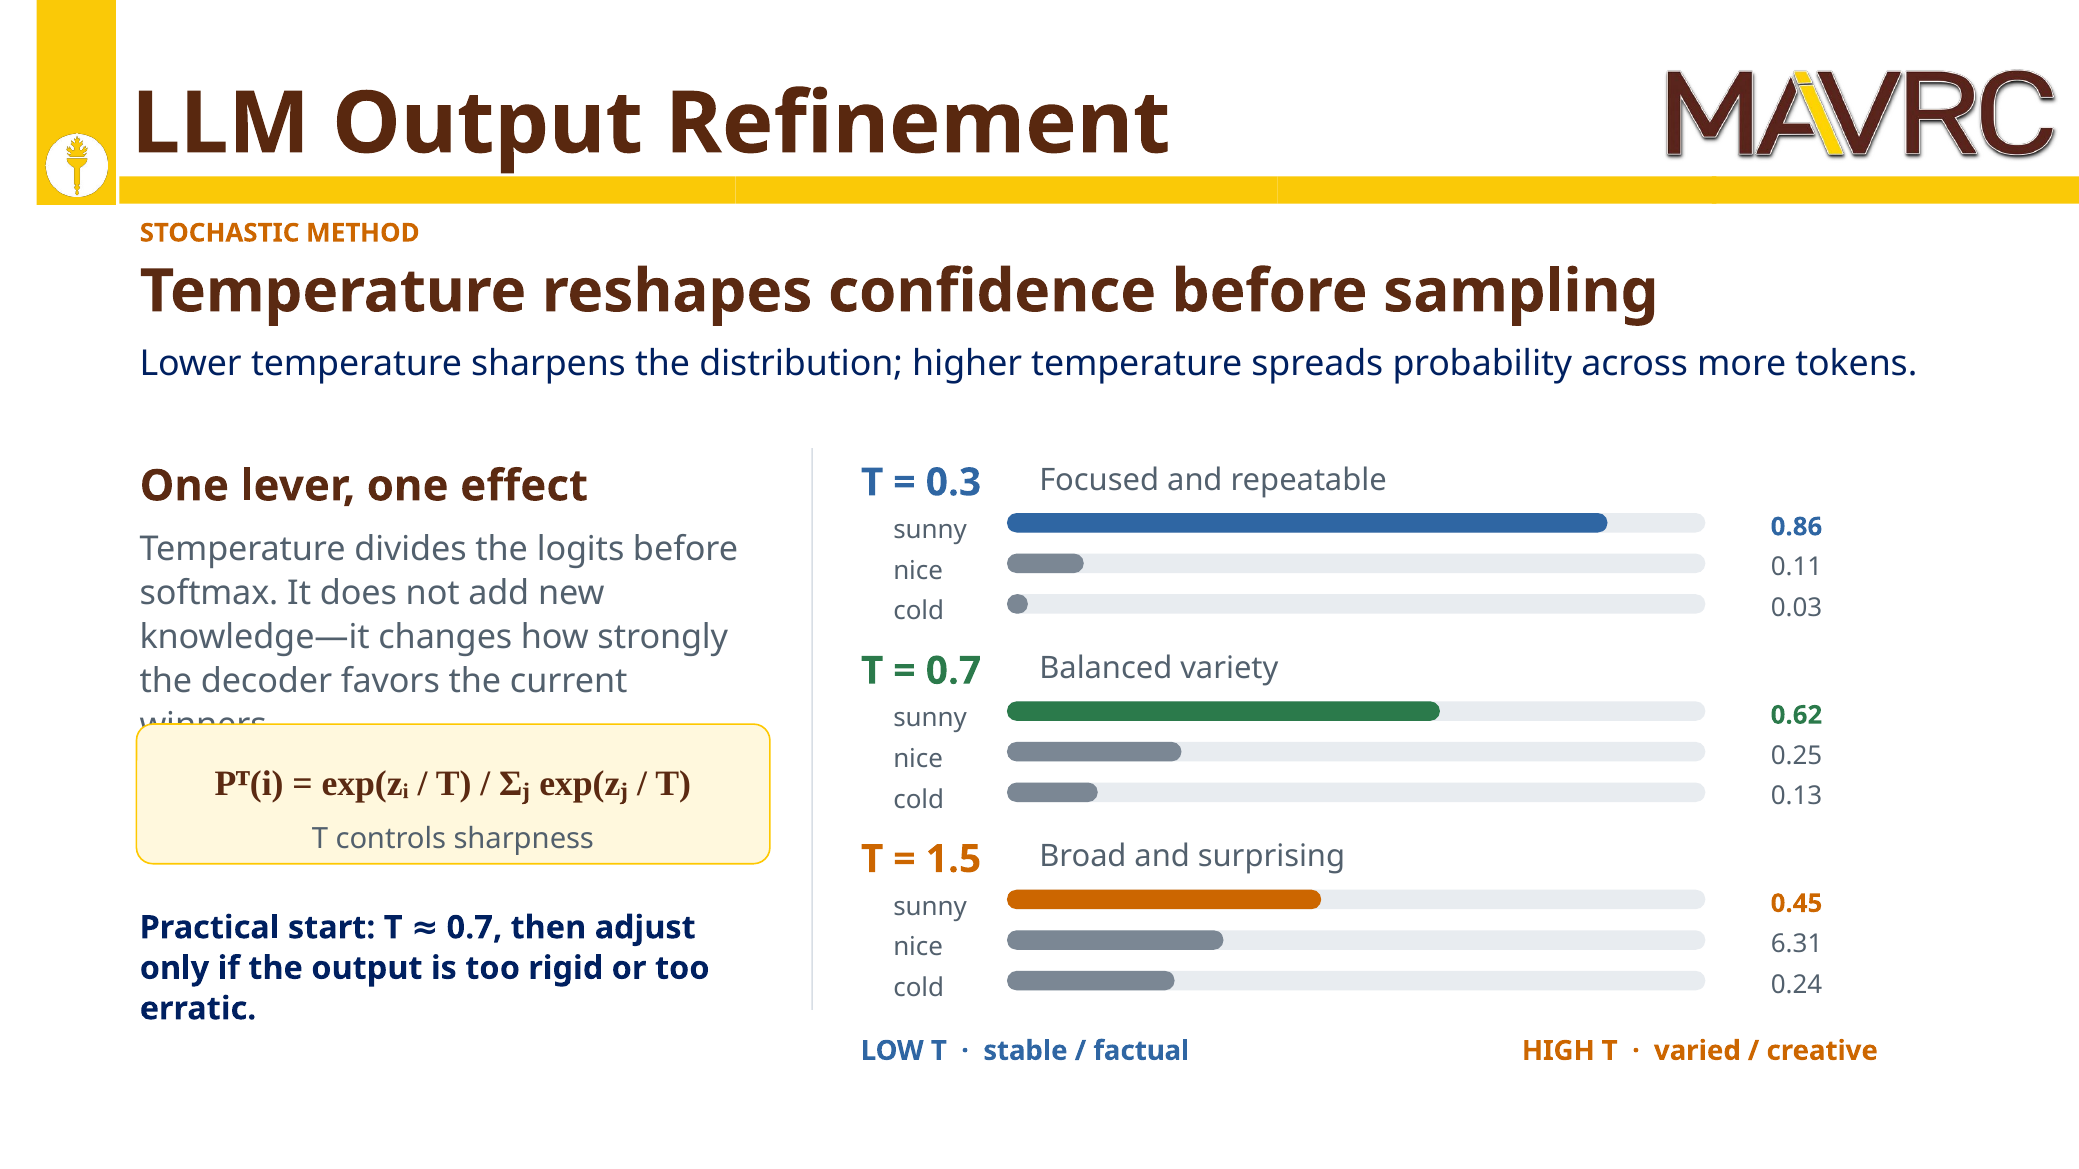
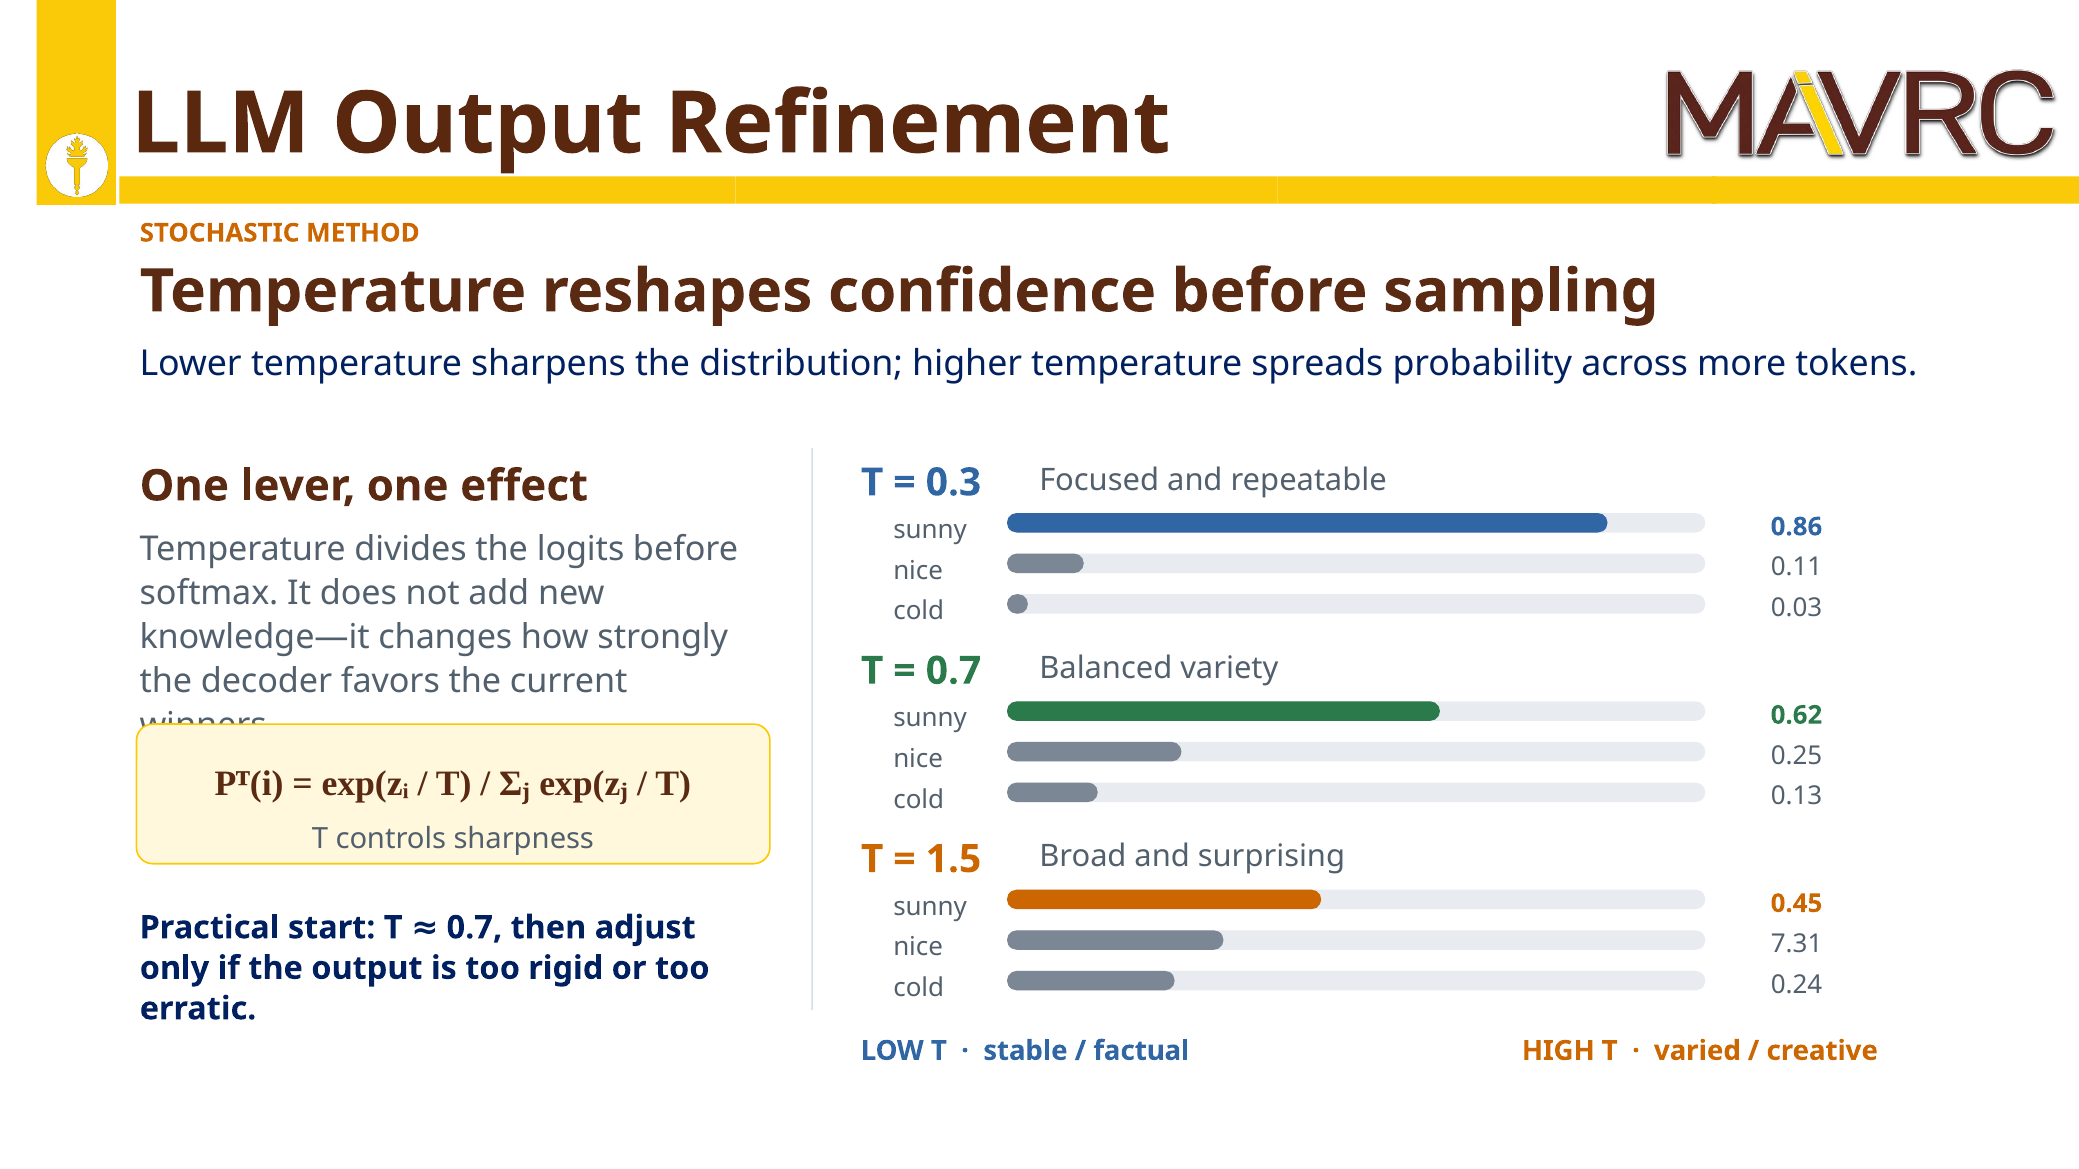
6.31: 6.31 -> 7.31 (1797, 944)
